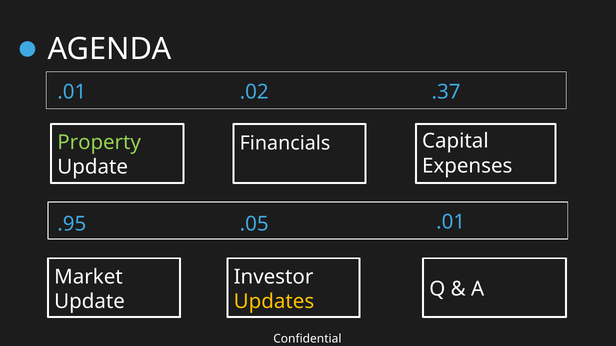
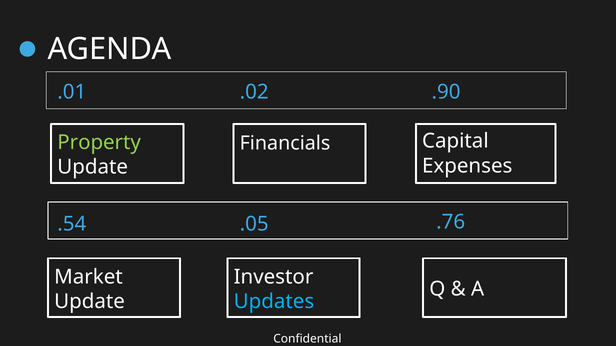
.37: .37 -> .90 (446, 92)
.95: .95 -> .54 (72, 224)
.05 .01: .01 -> .76 (451, 222)
Updates colour: yellow -> light blue (274, 302)
